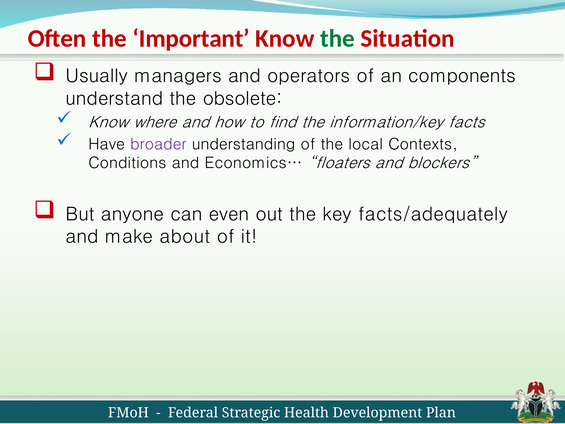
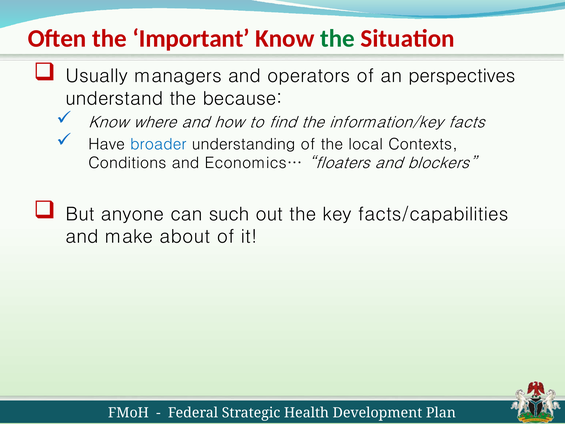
components: components -> perspectives (462, 76)
obsolete: obsolete -> because (243, 98)
broader colour: purple -> blue (158, 144)
even: even -> such (229, 214)
facts/adequately: facts/adequately -> facts/capabilities (433, 214)
